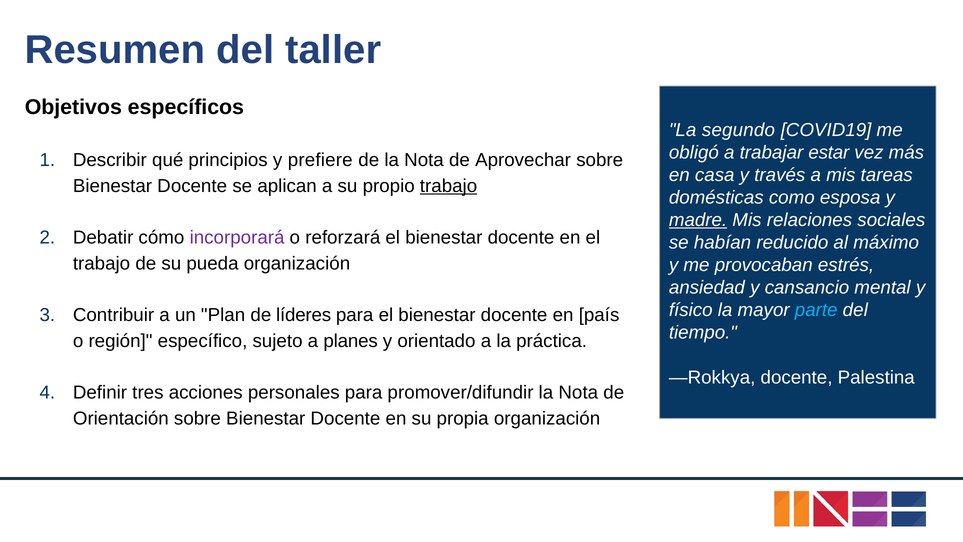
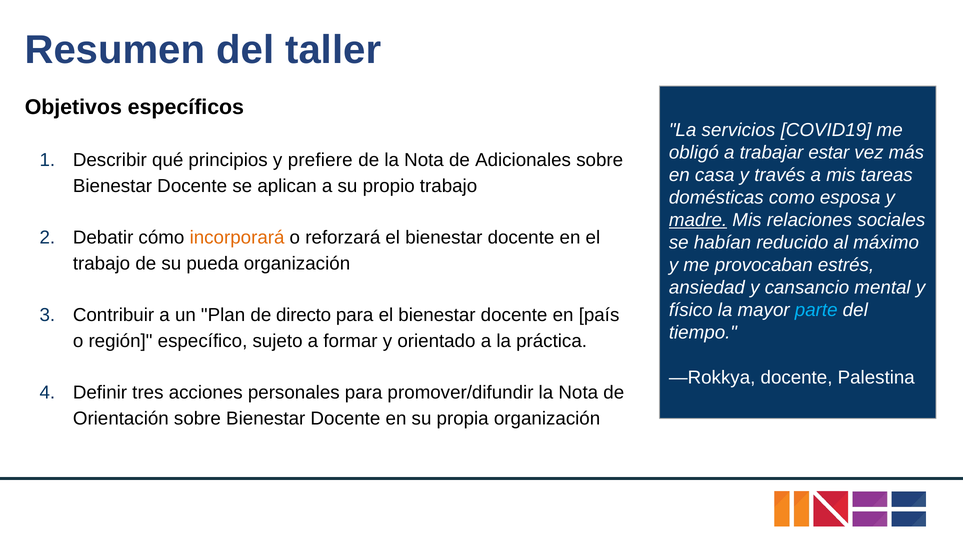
segundo: segundo -> servicios (738, 130)
Aprovechar: Aprovechar -> Adicionales (523, 160)
trabajo underline: present -> none (449, 186)
incorporará colour: purple -> orange (237, 237)
líderes: líderes -> directo (304, 315)
planes: planes -> formar (350, 341)
